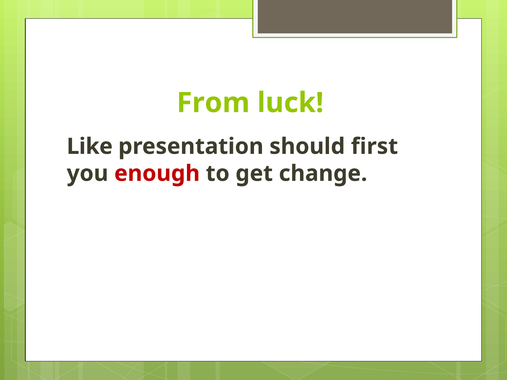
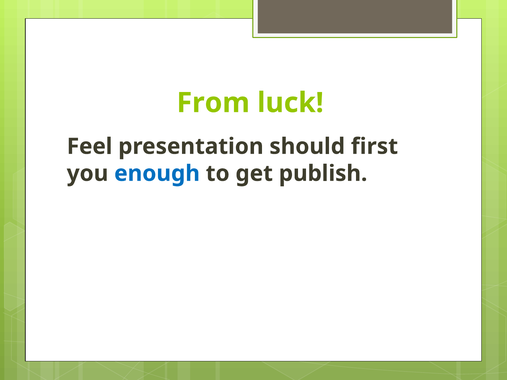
Like: Like -> Feel (90, 146)
enough colour: red -> blue (157, 174)
change: change -> publish (323, 174)
